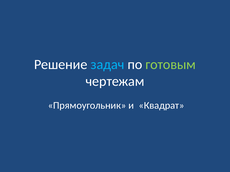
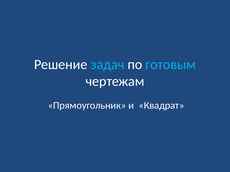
готовым colour: light green -> light blue (171, 65)
